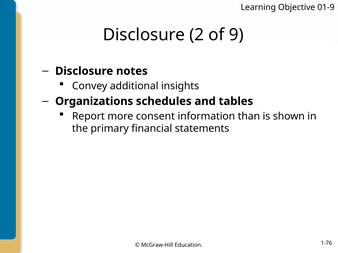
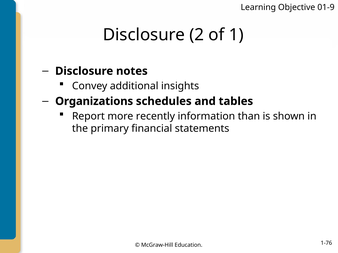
9: 9 -> 1 (236, 35)
consent: consent -> recently (155, 116)
